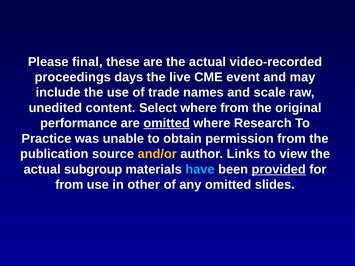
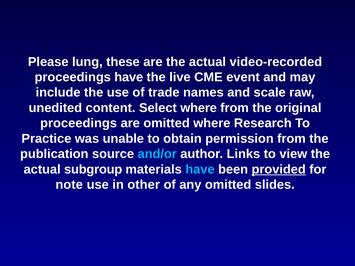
final: final -> lung (87, 62)
proceedings days: days -> have (129, 77)
performance: performance -> proceedings (79, 123)
omitted underline: present -> none (167, 123)
and/or colour: yellow -> light blue (157, 154)
from: from -> note (69, 185)
